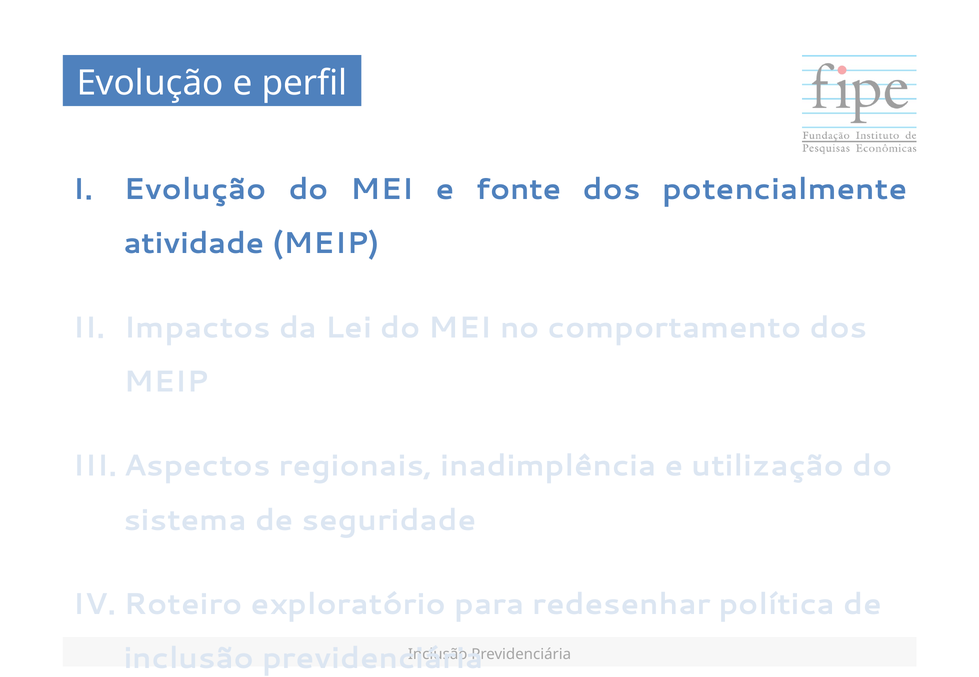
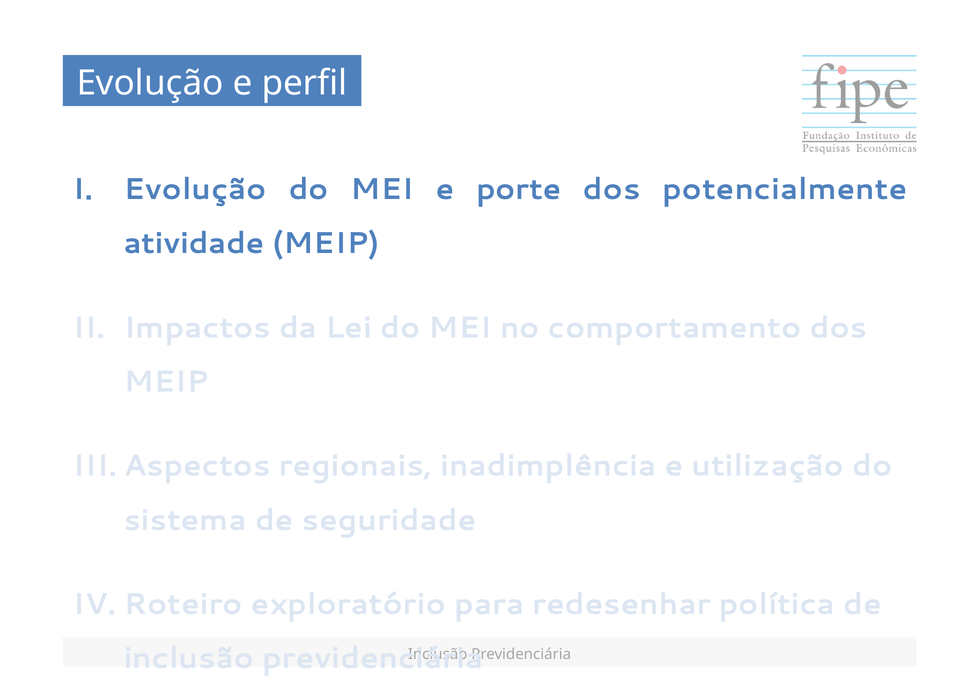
fonte: fonte -> porte (519, 189)
